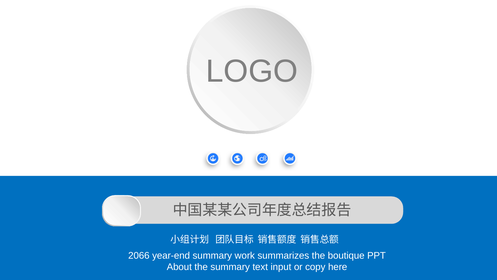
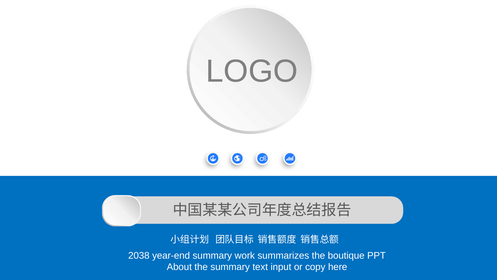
2066: 2066 -> 2038 (139, 255)
